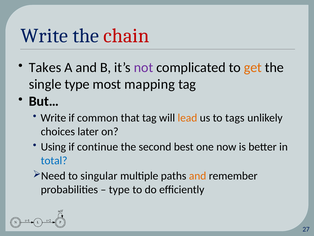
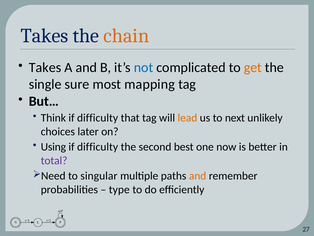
Write: Write -> Takes (44, 36)
chain colour: red -> orange (126, 36)
not colour: purple -> blue (144, 67)
single type: type -> sure (77, 84)
Write: Write -> Think (53, 118)
common: common -> difficulty (98, 118)
tags: tags -> next (235, 118)
continue: continue -> difficulty (98, 147)
total colour: blue -> purple (54, 160)
